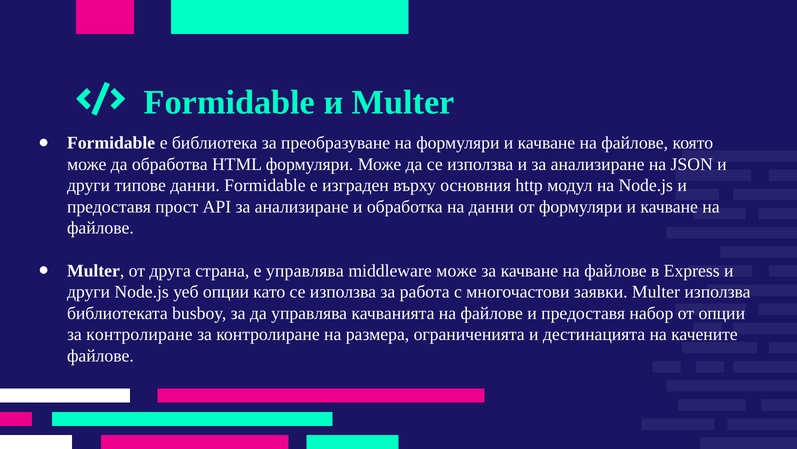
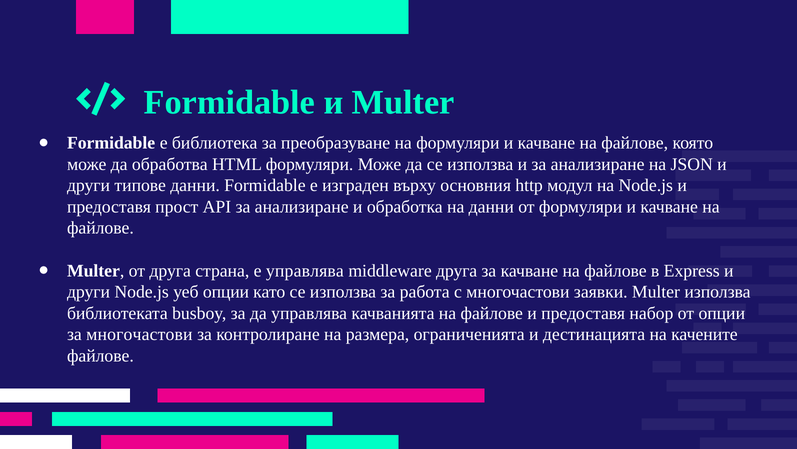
middleware може: може -> друга (457, 270)
контролиране: контролиране -> многочастови (139, 334)
